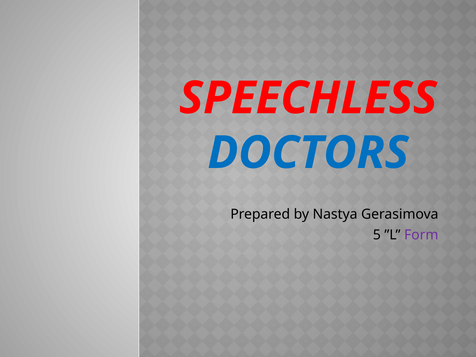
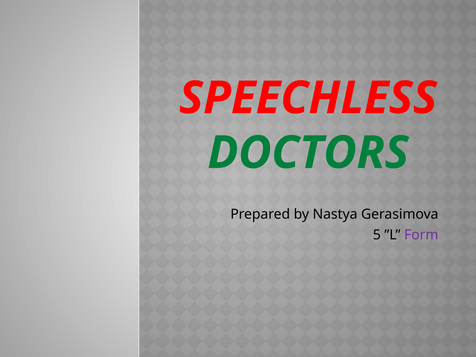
DOCTORS colour: blue -> green (308, 153)
